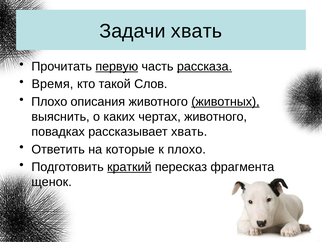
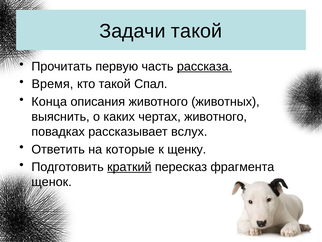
Задачи хвать: хвать -> такой (197, 31)
первую underline: present -> none (117, 66)
Слов: Слов -> Спал (151, 84)
Плохо: Плохо -> Конца (49, 101)
животных underline: present -> none (225, 101)
рассказывает хвать: хвать -> вслух (189, 132)
к плохо: плохо -> щенку (187, 149)
